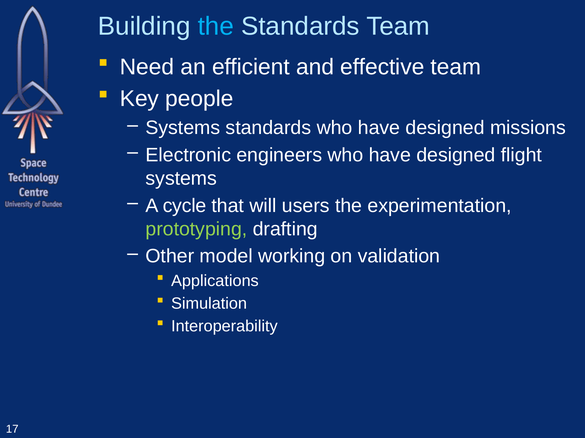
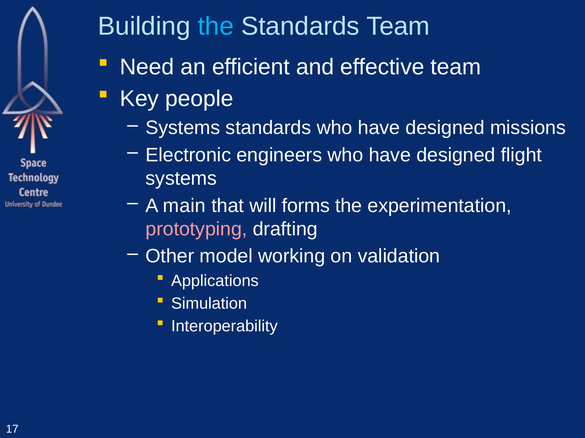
cycle: cycle -> main (184, 206)
users: users -> forms (306, 206)
prototyping colour: light green -> pink (196, 229)
